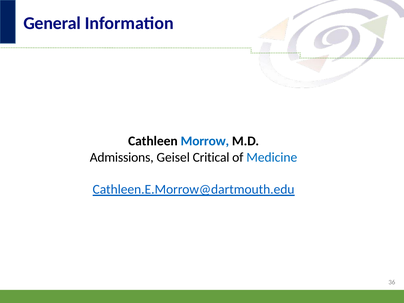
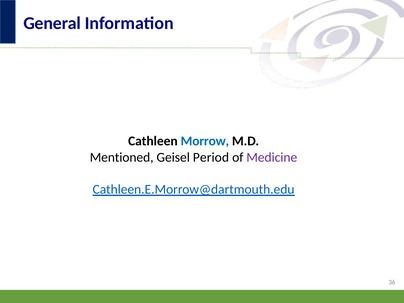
Admissions: Admissions -> Mentioned (122, 157)
Critical: Critical -> Period (211, 157)
Medicine colour: blue -> purple (272, 157)
